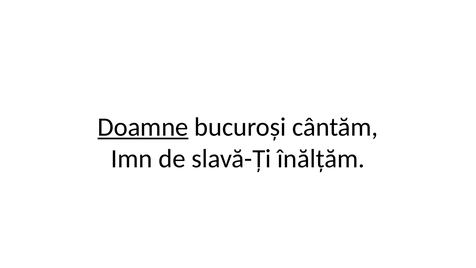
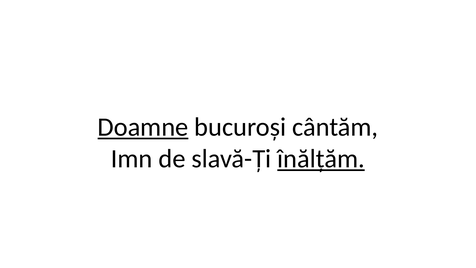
înălțăm underline: none -> present (321, 159)
